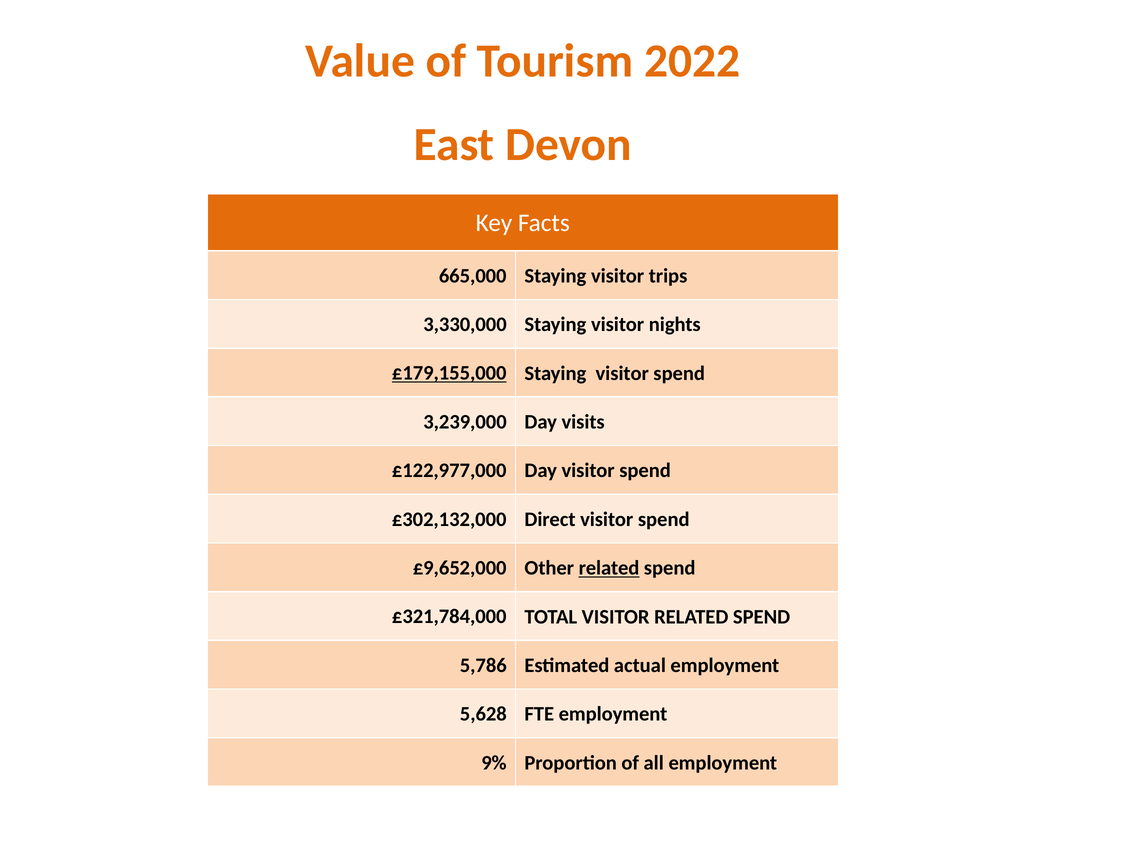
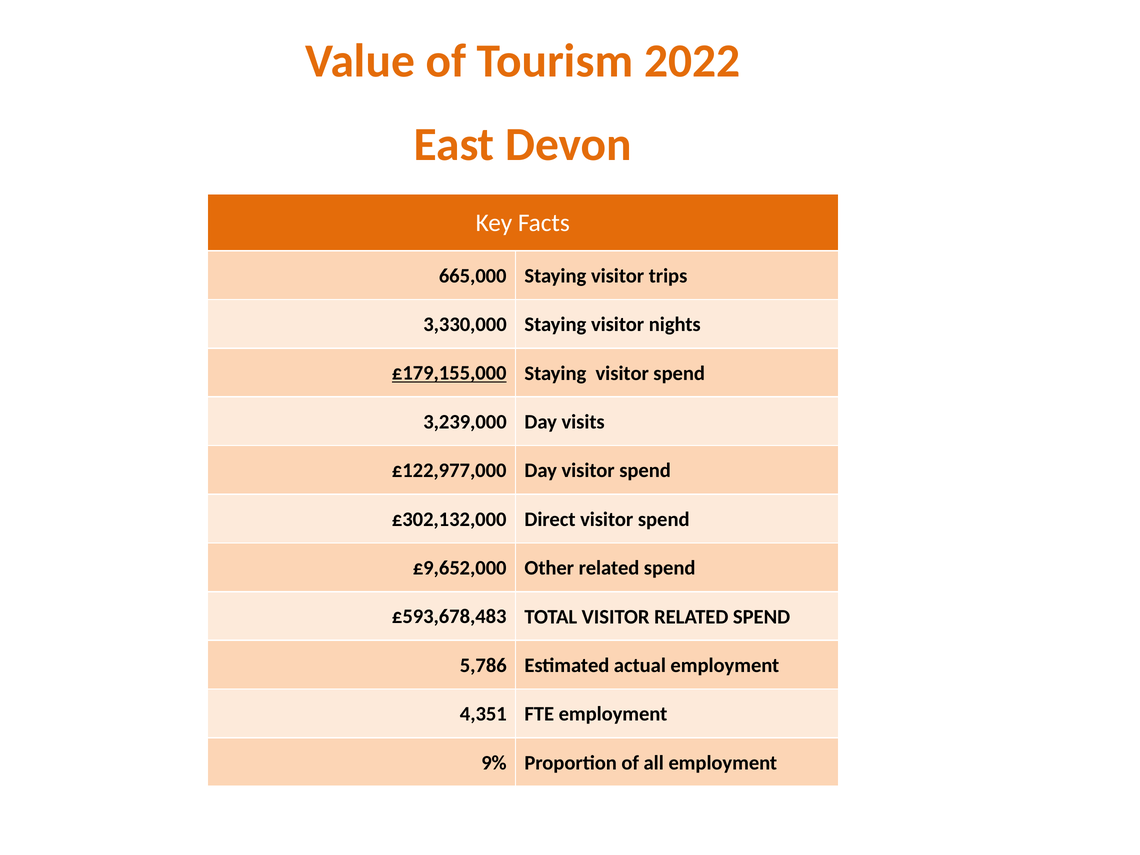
related underline: present -> none (609, 568)
£321,784,000: £321,784,000 -> £593,678,483 (449, 617)
5,628: 5,628 -> 4,351 (483, 714)
